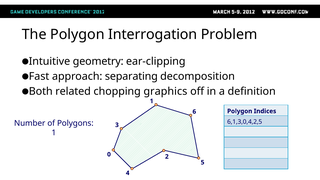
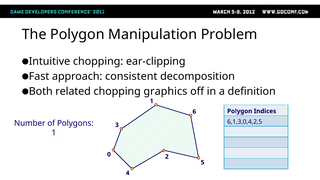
Interrogation: Interrogation -> Manipulation (153, 34)
geometry: geometry -> chopping (98, 61)
separating: separating -> consistent (131, 76)
